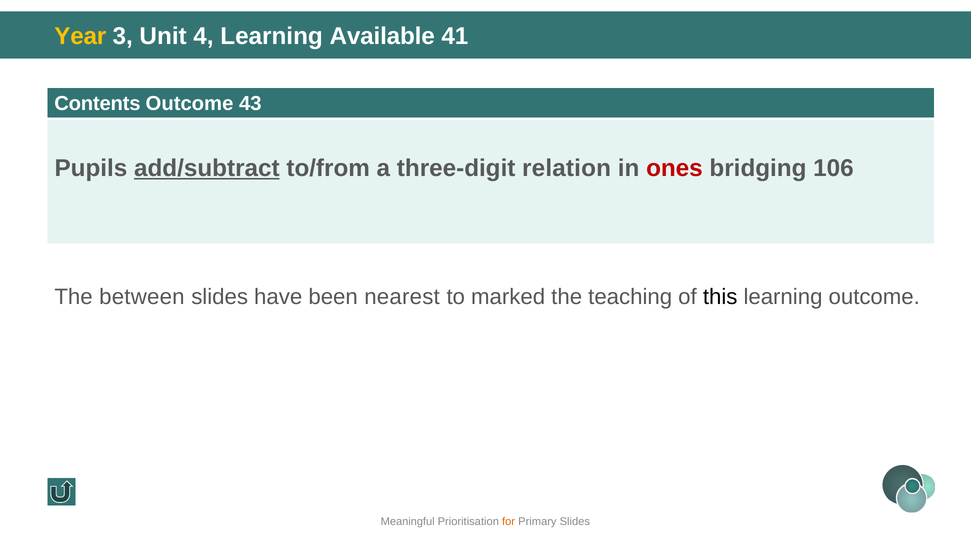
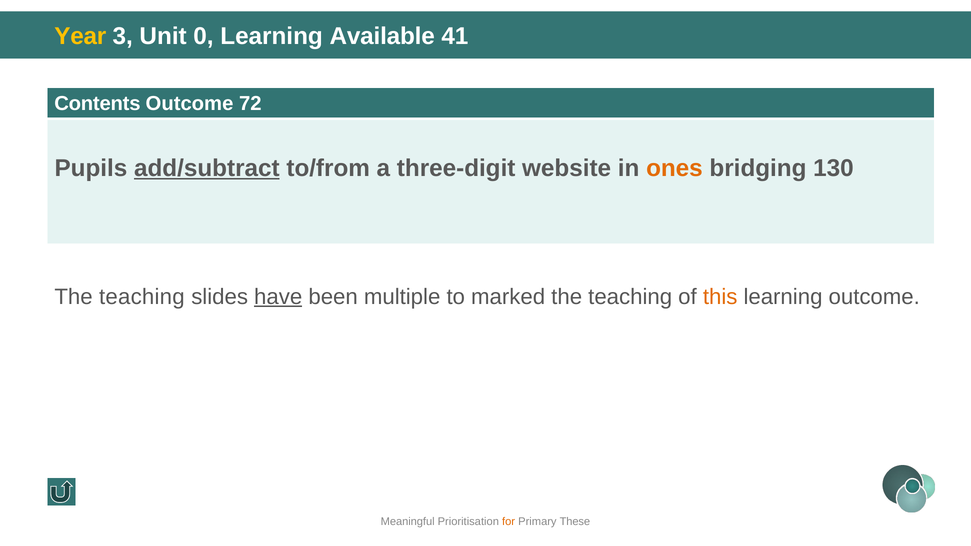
4: 4 -> 0 (203, 36)
43: 43 -> 72 (250, 103)
relation: relation -> website (567, 168)
ones colour: red -> orange (674, 168)
106: 106 -> 130 (833, 168)
between: between -> teaching (142, 297)
have underline: none -> present (278, 297)
nearest: nearest -> multiple (402, 297)
this colour: black -> orange (720, 297)
Primary Slides: Slides -> These (575, 522)
